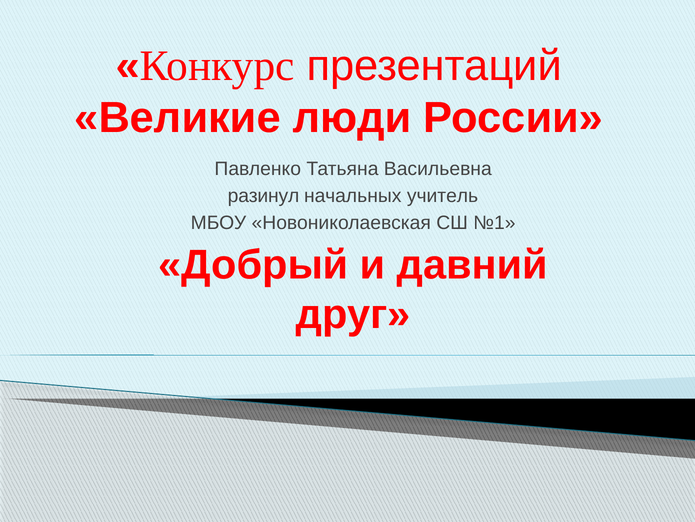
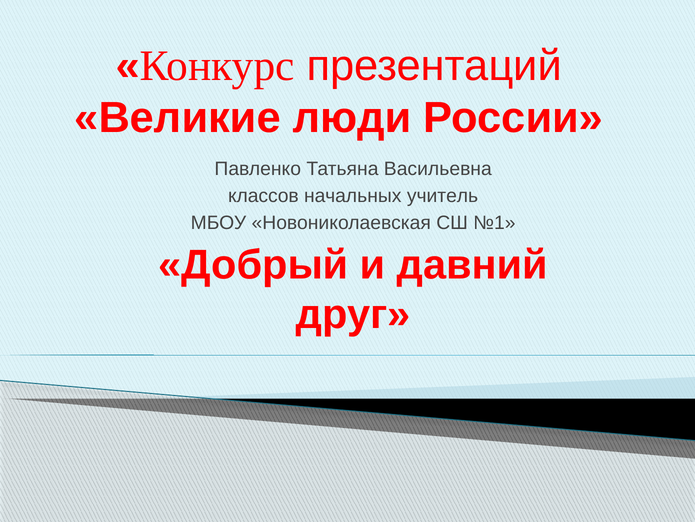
разинул: разинул -> классов (263, 195)
